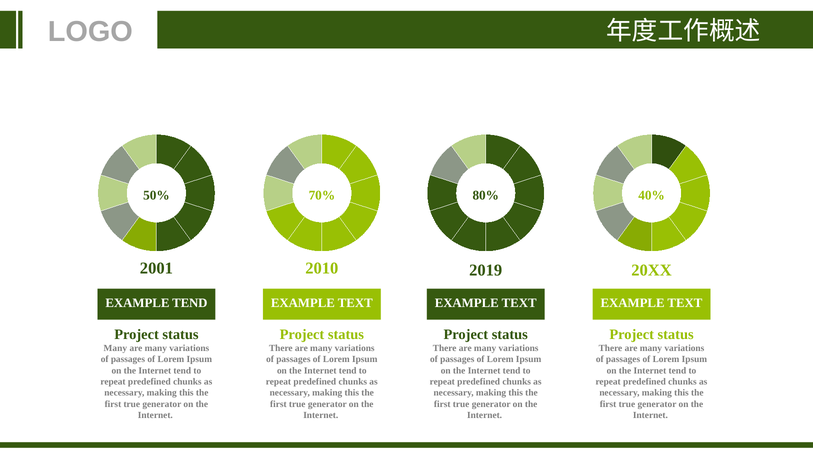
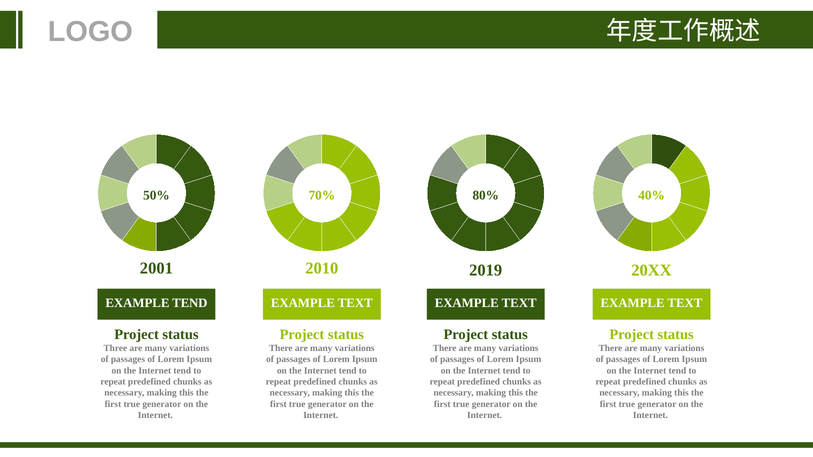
Many: Many -> Three (115, 348)
